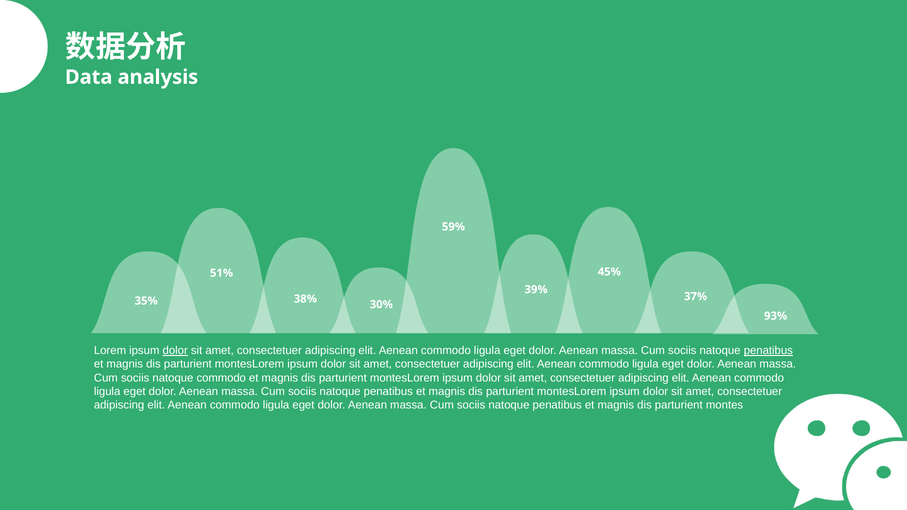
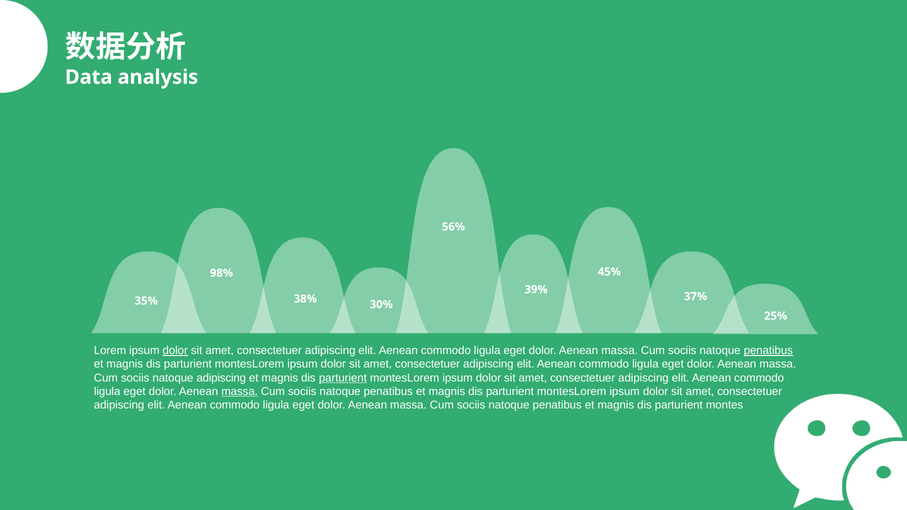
59%: 59% -> 56% (453, 227)
51%: 51% -> 98% (222, 273)
93%: 93% -> 25% (776, 316)
natoque commodo: commodo -> adipiscing (221, 378)
parturient underline: none -> present (343, 378)
massa underline: none -> present (240, 392)
